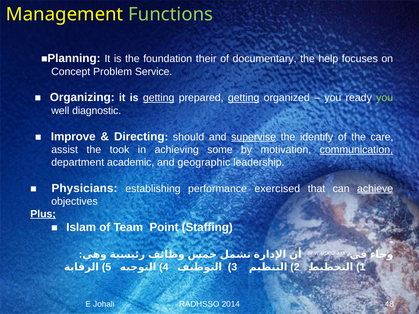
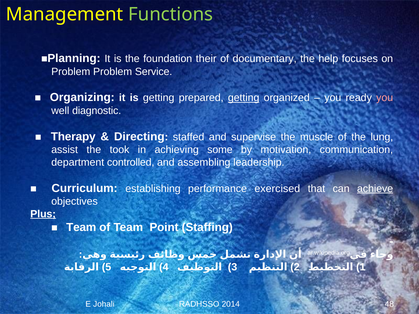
Concept: Concept -> Problem (71, 72)
getting underline: present -> none (159, 98)
you colour: light green -> pink (385, 98)
Improve: Improve -> Therapy (73, 137)
should: should -> staffed (189, 137)
supervise underline: present -> none (254, 137)
identify: identify -> muscle (317, 137)
care: care -> lung (382, 137)
communication underline: present -> none (356, 150)
academic: academic -> controlled (131, 162)
geographic: geographic -> assembling (204, 162)
Physicians: Physicians -> Curriculum (85, 188)
Islam: Islam -> Team (81, 227)
